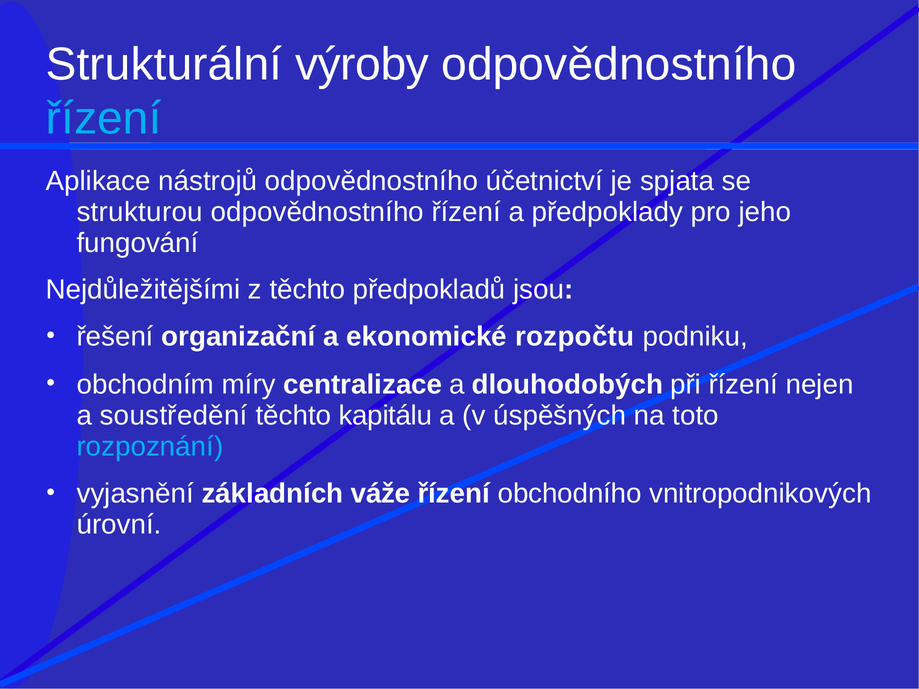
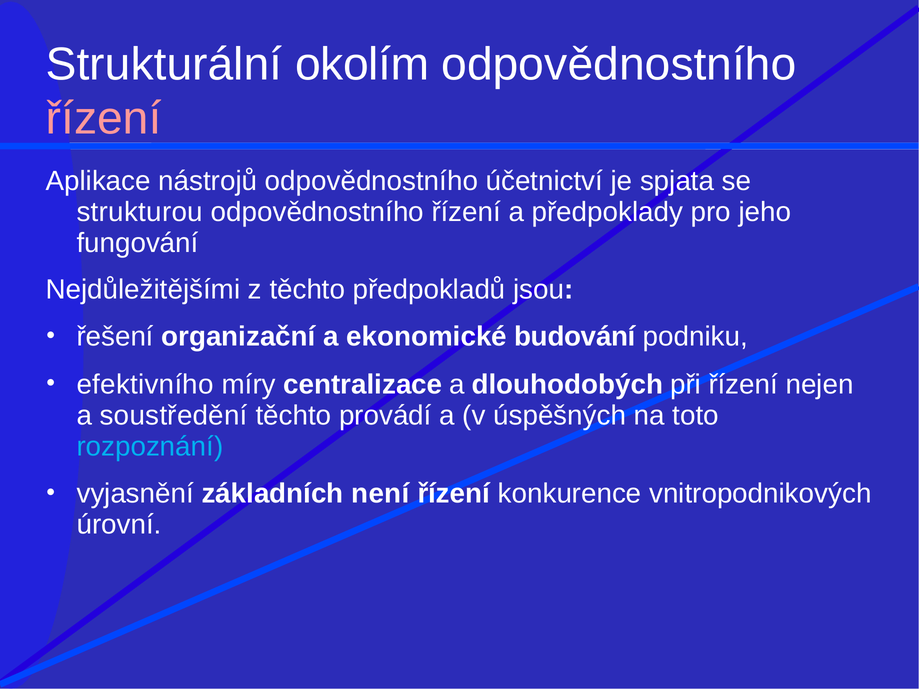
výroby: výroby -> okolím (362, 65)
řízení colour: light blue -> pink (104, 118)
rozpočtu: rozpočtu -> budování (575, 337)
obchodním: obchodním -> efektivního (145, 385)
kapitálu: kapitálu -> provádí (385, 416)
váže: váže -> není (380, 494)
obchodního: obchodního -> konkurence (570, 494)
